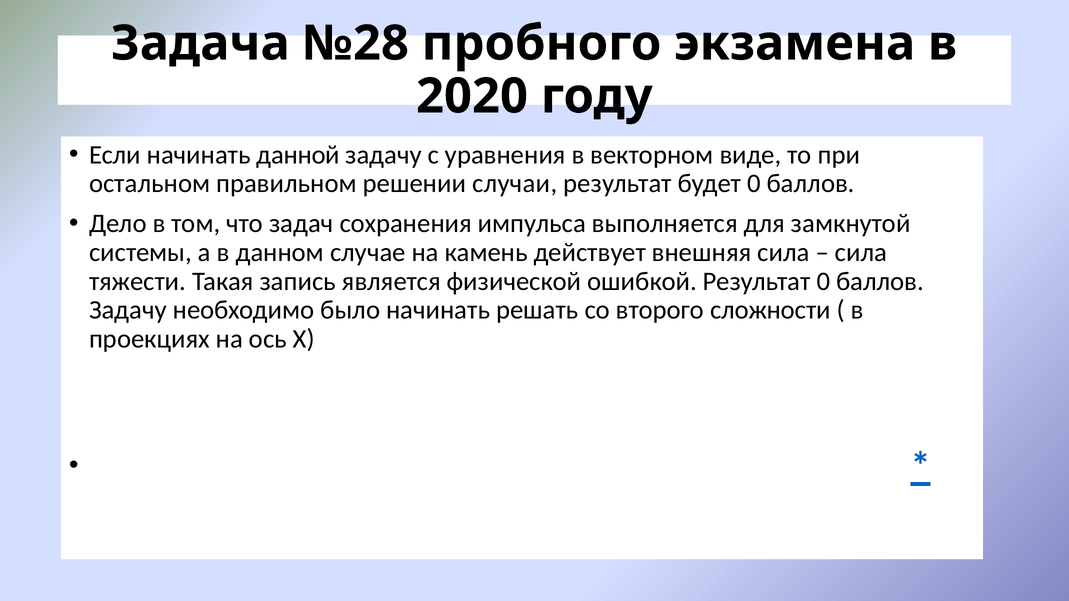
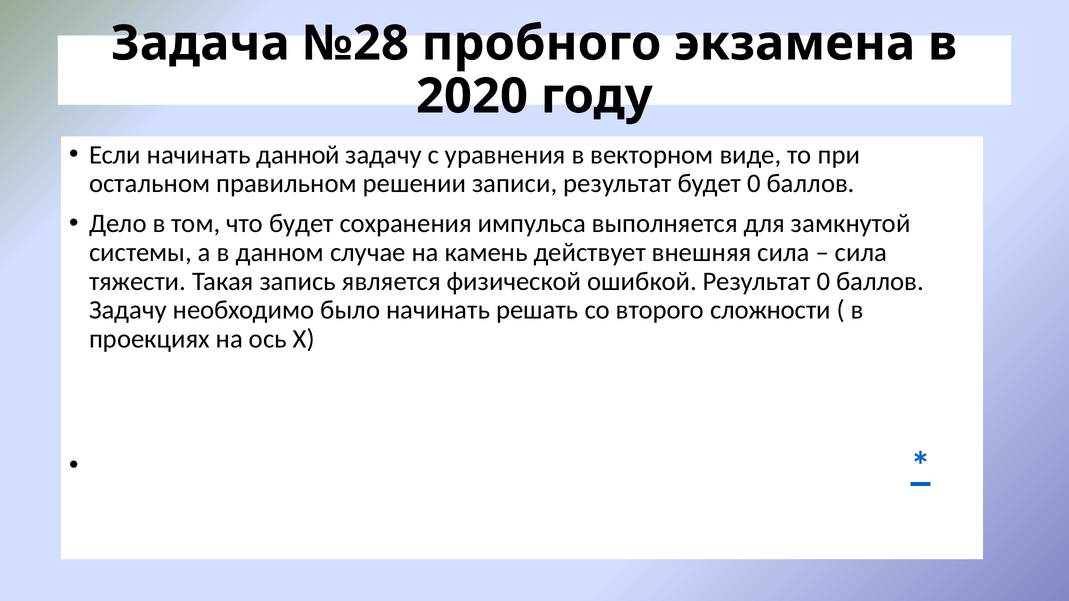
случаи: случаи -> записи (515, 184)
что задач: задач -> будет (301, 224)
